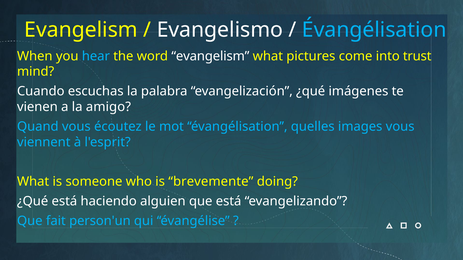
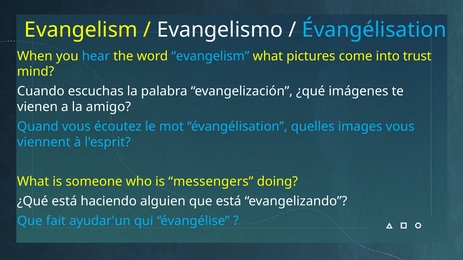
evangelism colour: white -> light blue (210, 56)
brevemente: brevemente -> messengers (211, 182)
person'un: person'un -> ayudar'un (100, 221)
